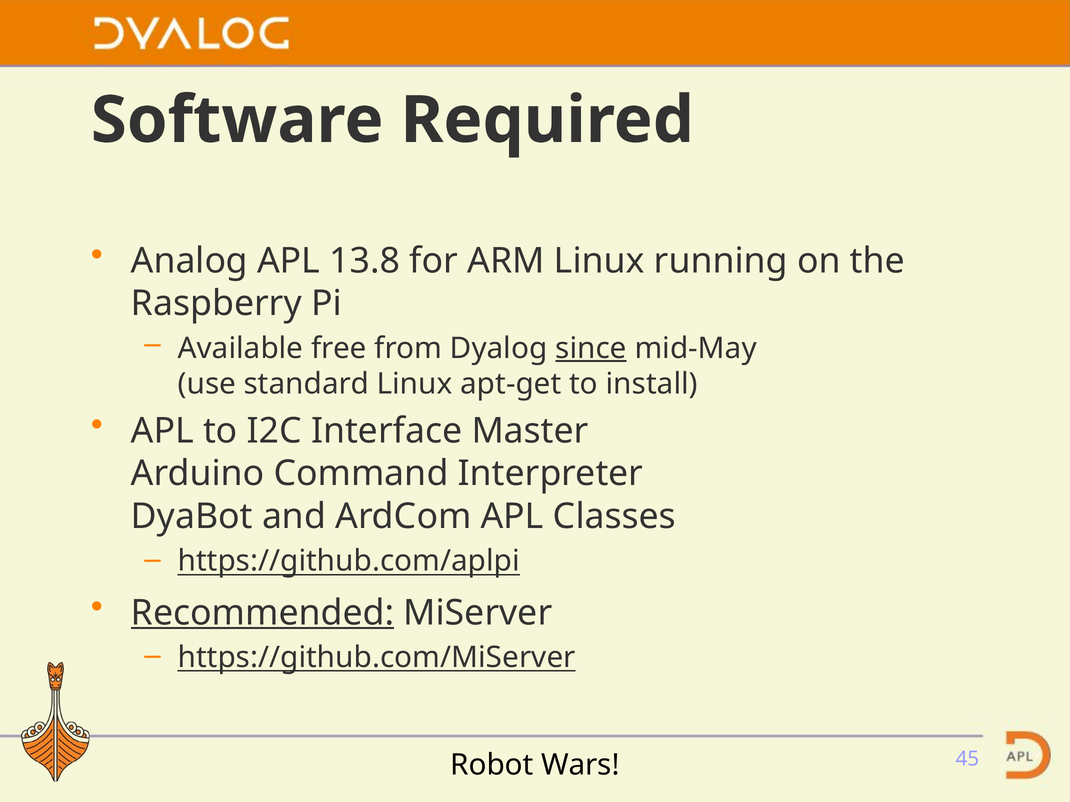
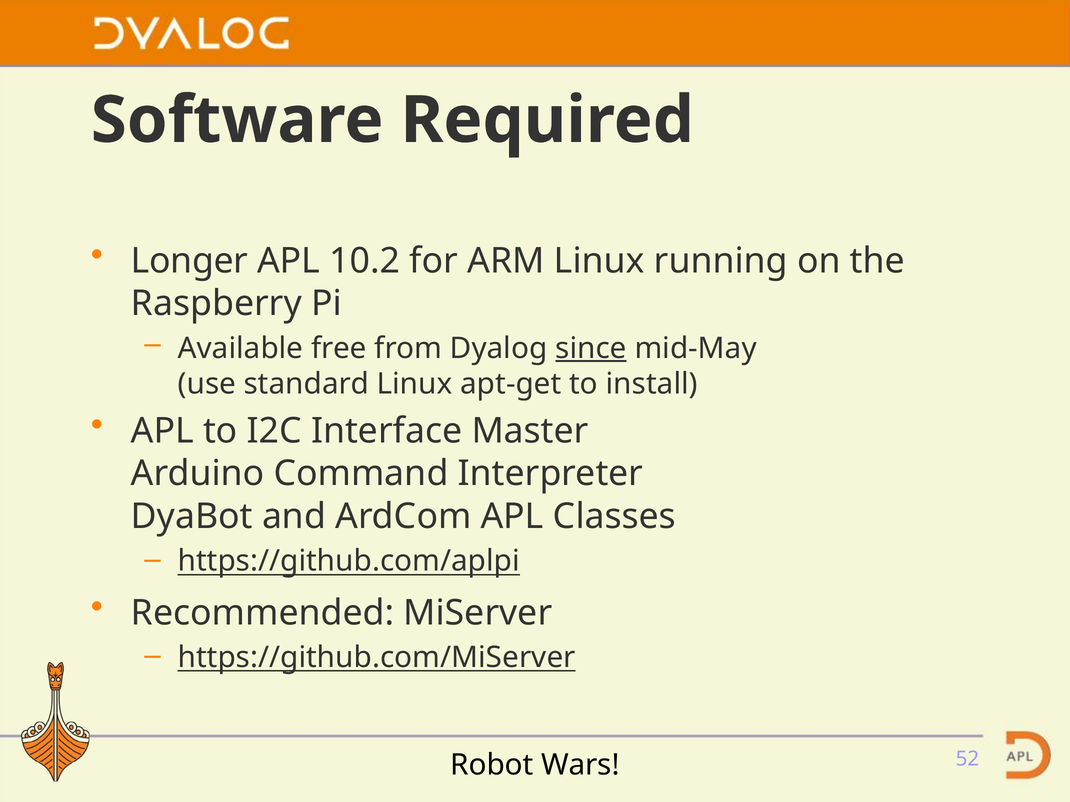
Analog: Analog -> Longer (190, 261)
13.8: 13.8 -> 10.2 (365, 261)
Recommended underline: present -> none (263, 613)
45: 45 -> 52 (967, 759)
